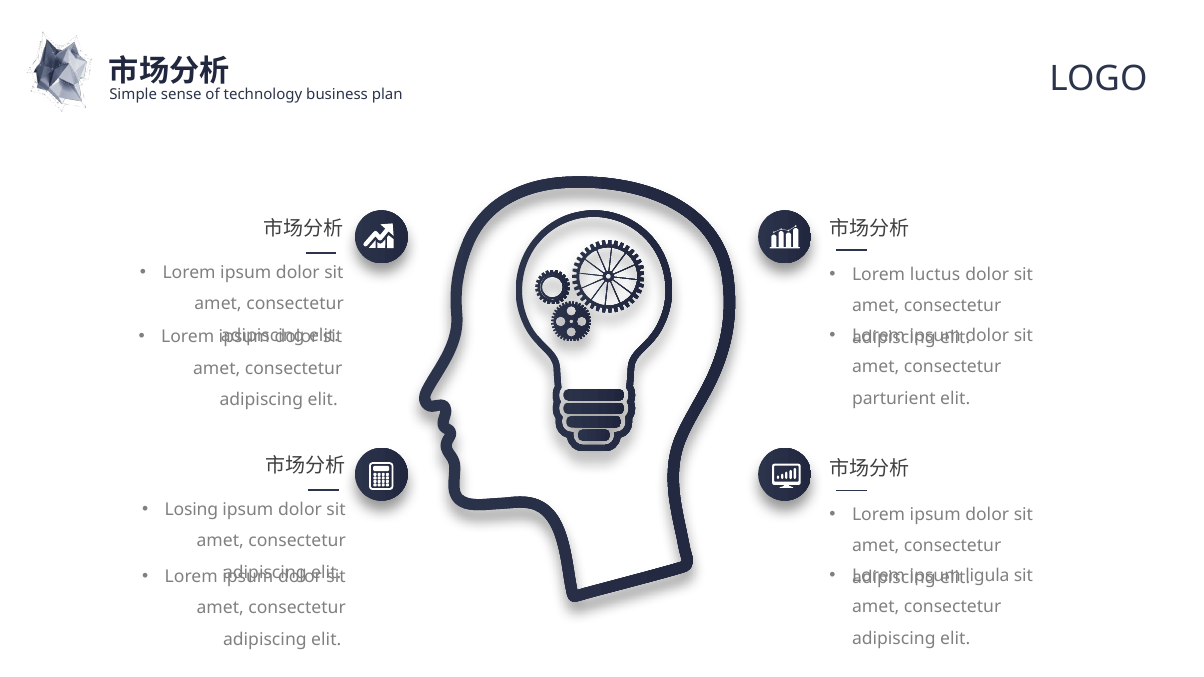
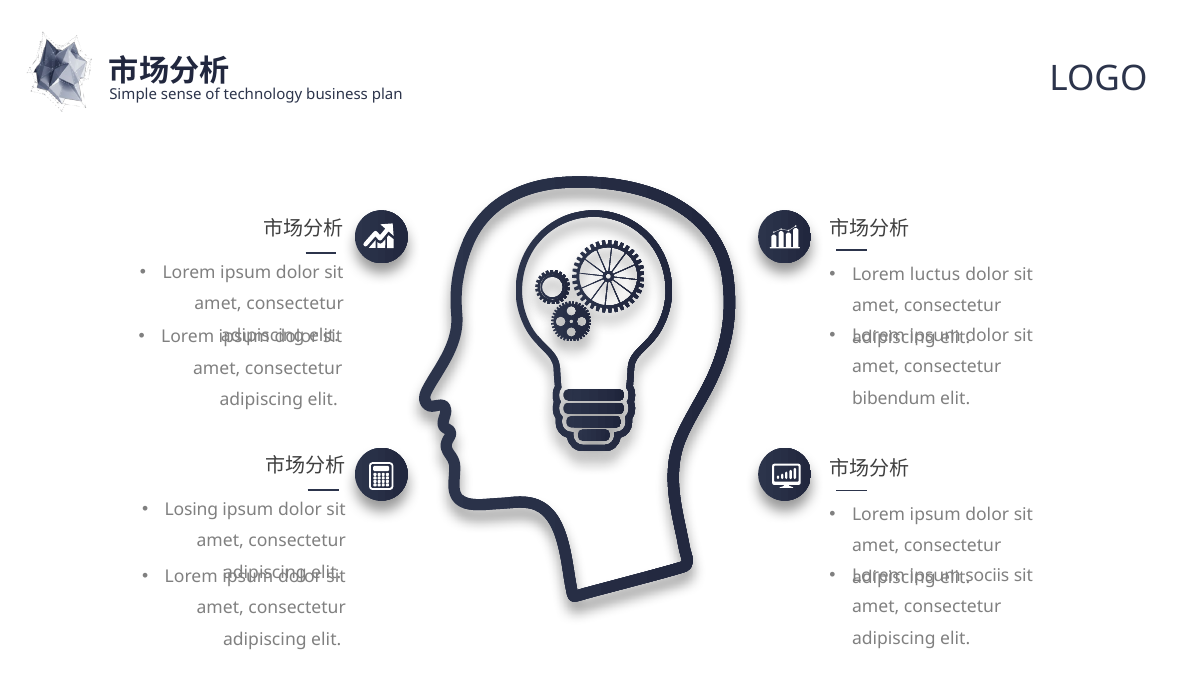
parturient: parturient -> bibendum (894, 399)
ligula: ligula -> sociis (987, 576)
